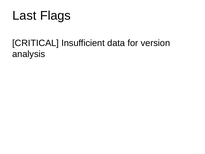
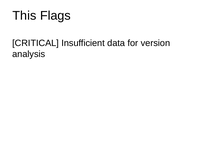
Last: Last -> This (24, 16)
